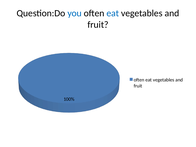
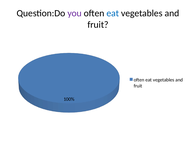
you colour: blue -> purple (75, 13)
